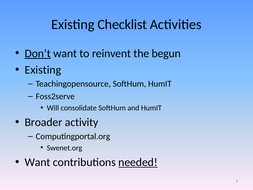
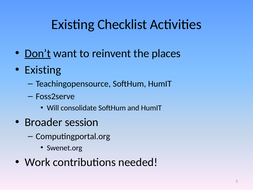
begun: begun -> places (166, 53)
activity: activity -> session (82, 122)
Want: Want -> Work (38, 162)
needed underline: present -> none (138, 162)
